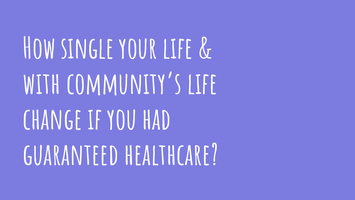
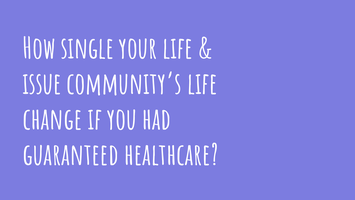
with: with -> issue (42, 84)
